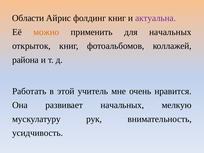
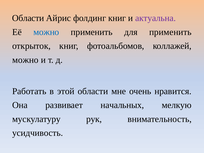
можно colour: orange -> blue (46, 32)
для начальных: начальных -> применить (170, 32)
района: района -> можно (25, 60)
этой учитель: учитель -> области (93, 91)
